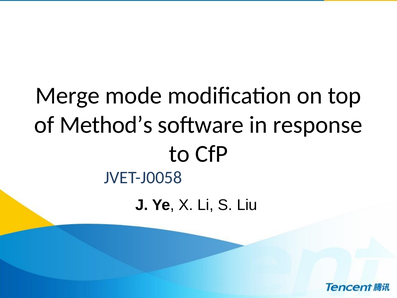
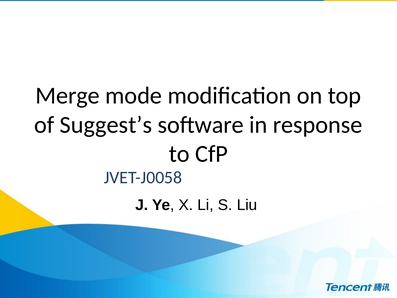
Method’s: Method’s -> Suggest’s (106, 125)
